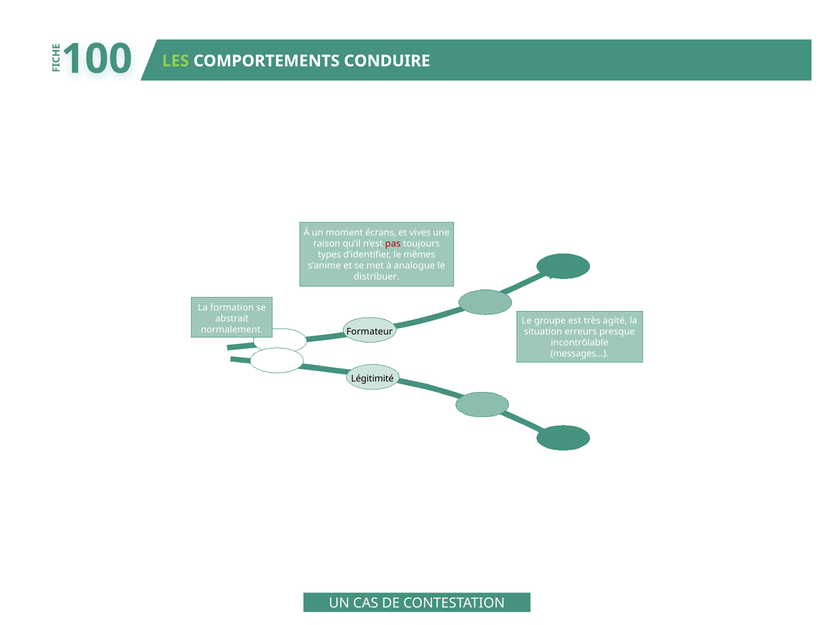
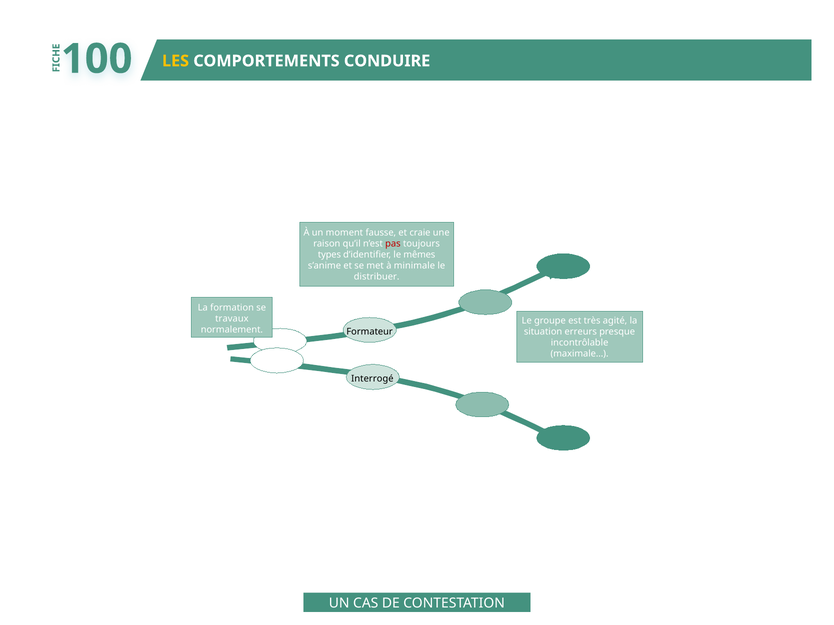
LES colour: light green -> yellow (176, 61)
écrans: écrans -> fausse (381, 233)
vives: vives -> craie (420, 233)
analogue: analogue -> minimale (414, 266)
abstrait: abstrait -> travaux (232, 319)
messages…: messages… -> maximale… (579, 354)
Légitimité: Légitimité -> Interrogé (372, 379)
